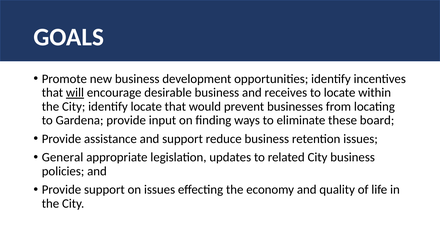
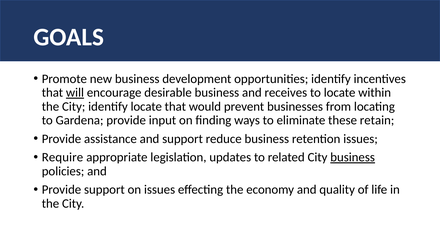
board: board -> retain (377, 120)
General: General -> Require (63, 157)
business underline: none -> present (353, 157)
